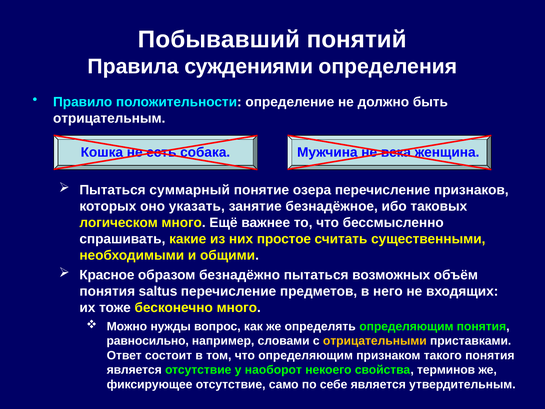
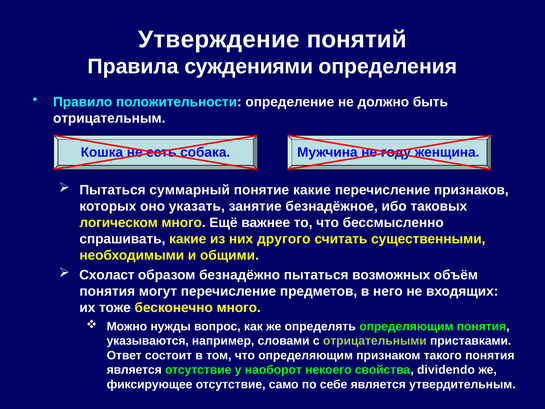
Побывавший: Побывавший -> Утверждение (219, 39)
века: века -> году (396, 152)
понятие озера: озера -> какие (312, 190)
простое: простое -> другого (284, 239)
Красное: Красное -> Схоласт (107, 275)
saltus: saltus -> могут (158, 291)
равносильно: равносильно -> указываются (148, 341)
отрицательными colour: yellow -> light green (375, 341)
терминов: терминов -> dividendo (446, 370)
